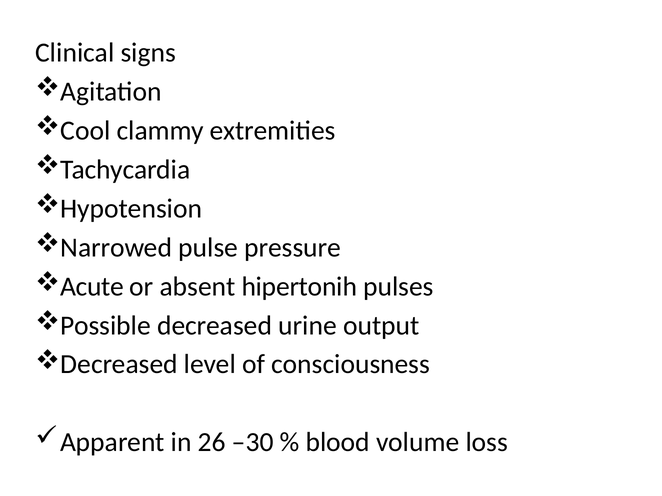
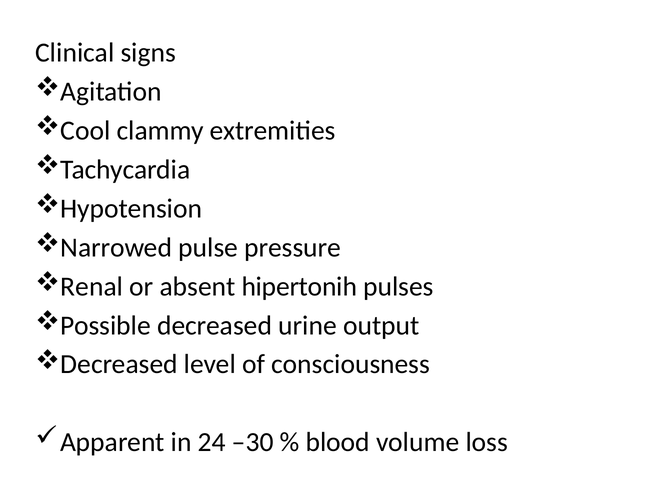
Acute: Acute -> Renal (92, 287)
26: 26 -> 24 (212, 443)
